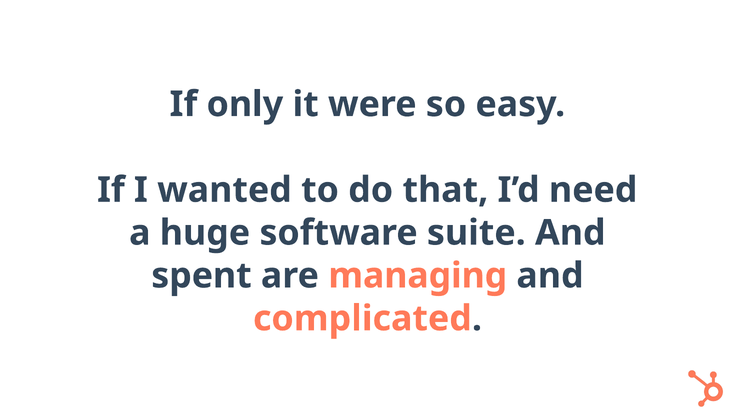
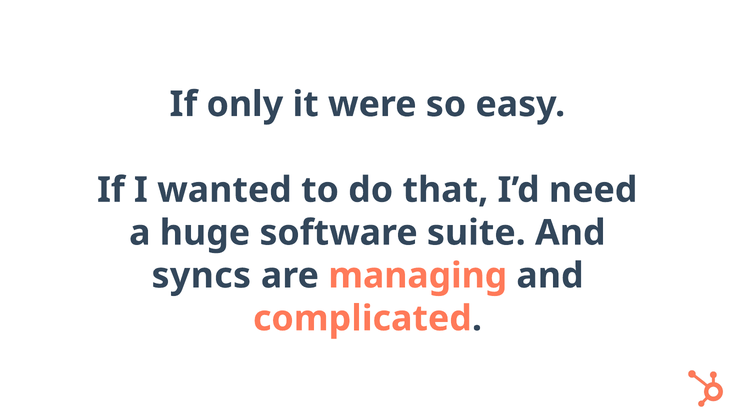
spent: spent -> syncs (201, 276)
